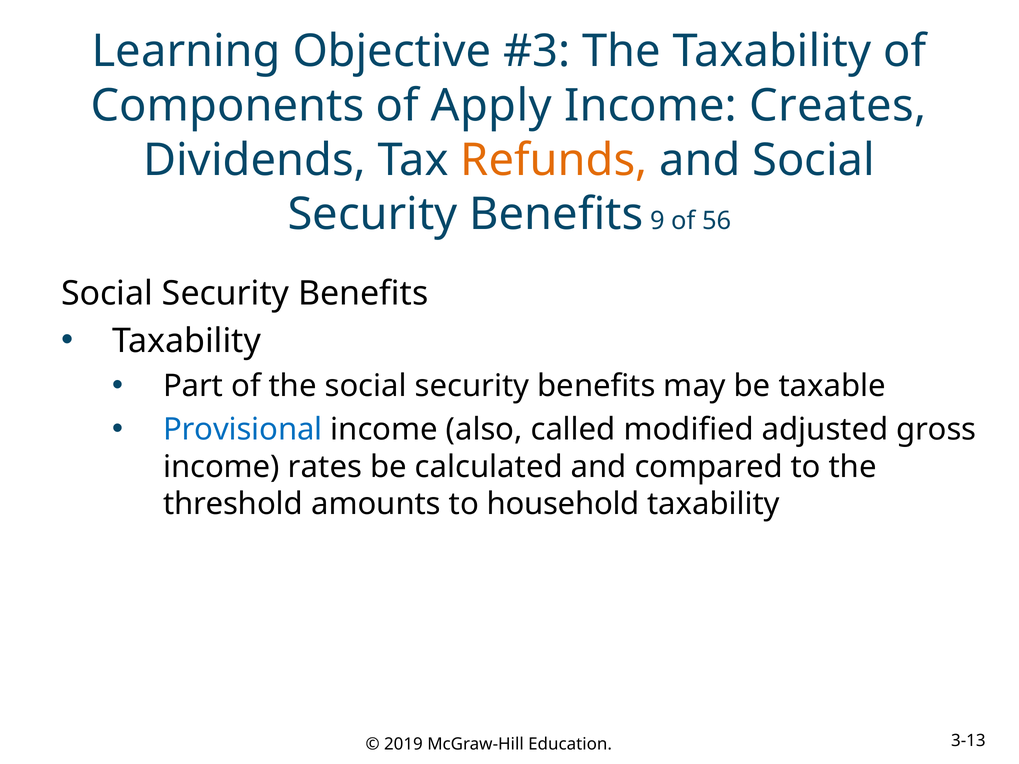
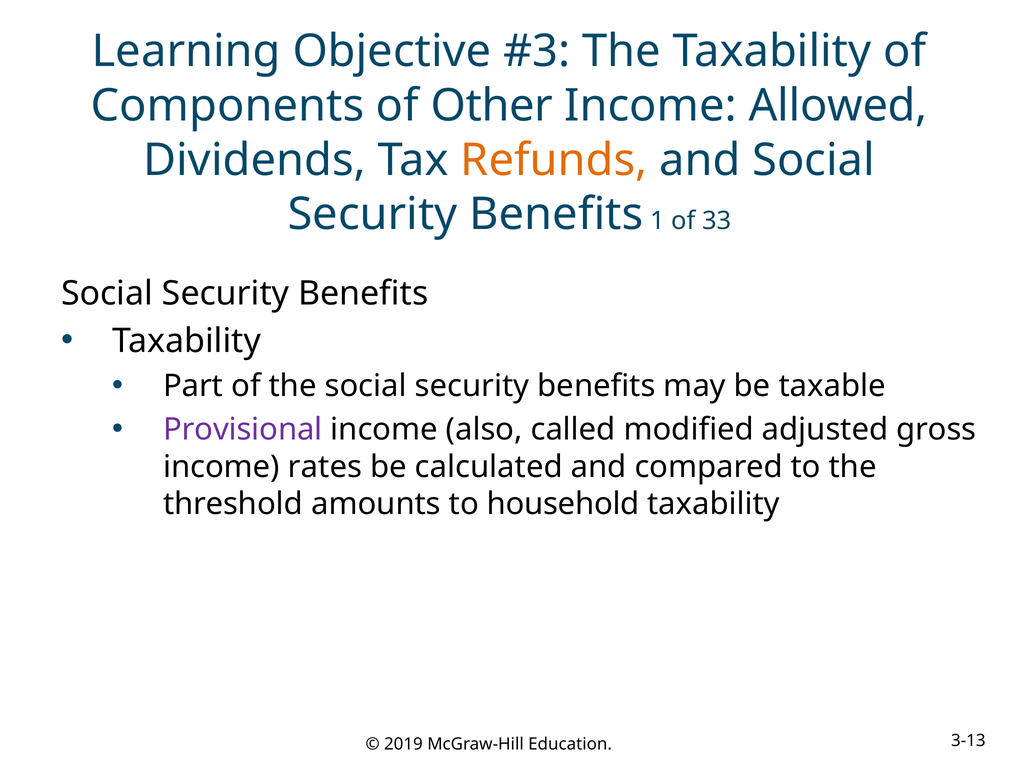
Apply: Apply -> Other (492, 106)
Creates: Creates -> Allowed (838, 106)
9: 9 -> 1 (658, 221)
56: 56 -> 33 (717, 221)
Provisional colour: blue -> purple (243, 430)
